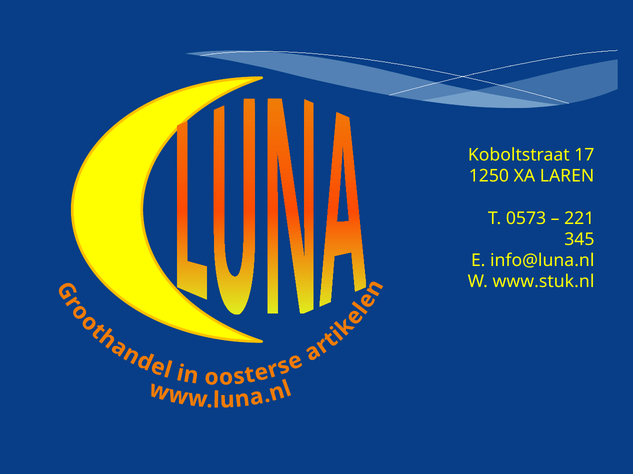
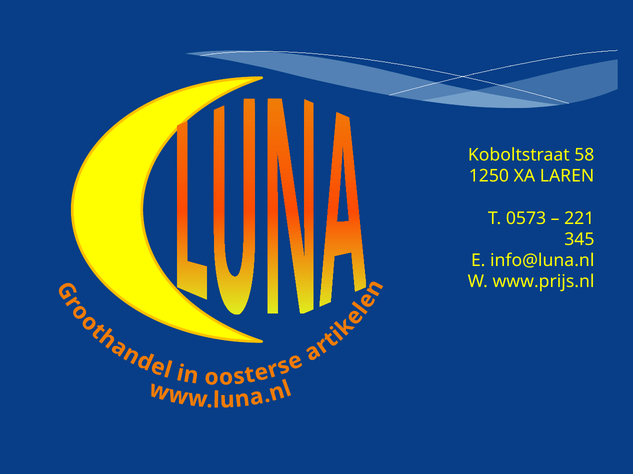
17: 17 -> 58 (584, 155)
www.stuk.nl: www.stuk.nl -> www.prijs.nl (544, 282)
